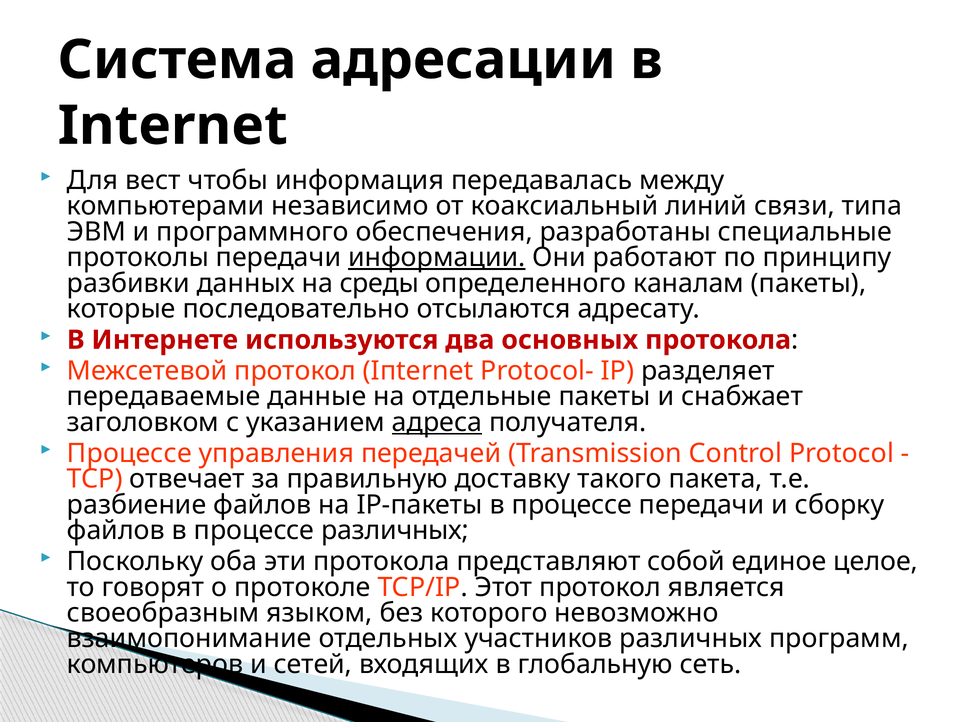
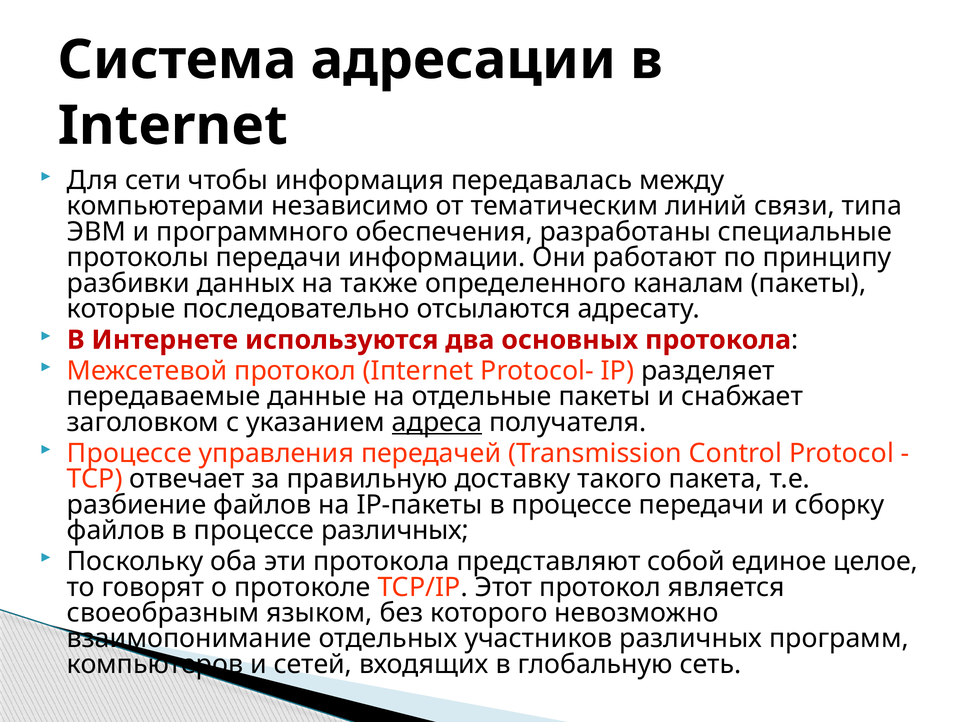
вест: вест -> сети (153, 180)
коаксиальный: коаксиальный -> тематическим (564, 206)
информации underline: present -> none (437, 258)
среды: среды -> также (379, 283)
